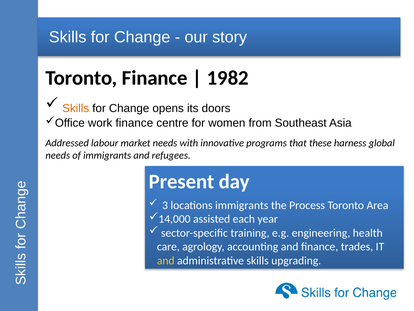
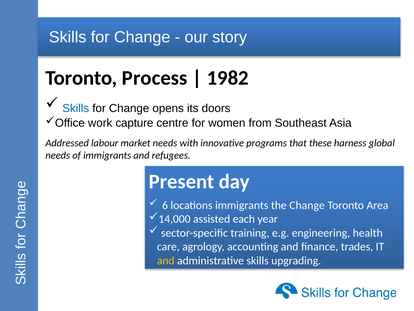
Toronto Finance: Finance -> Process (155, 78)
Skills colour: orange -> blue (76, 108)
work finance: finance -> capture (134, 123)
3: 3 -> 6 (165, 205)
the Process: Process -> Change (307, 205)
